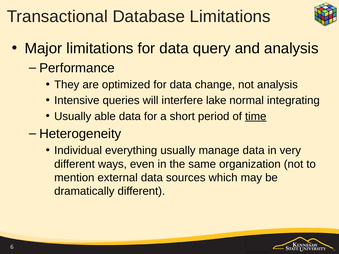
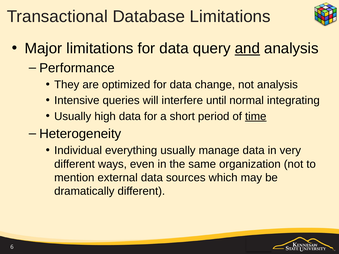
and underline: none -> present (247, 49)
lake: lake -> until (216, 101)
able: able -> high (105, 116)
